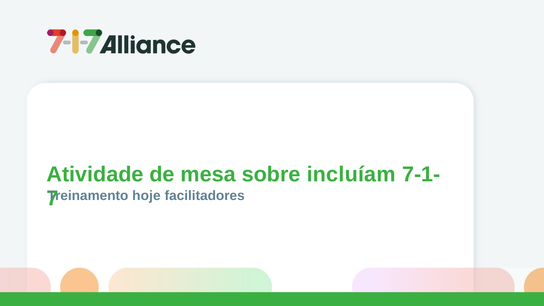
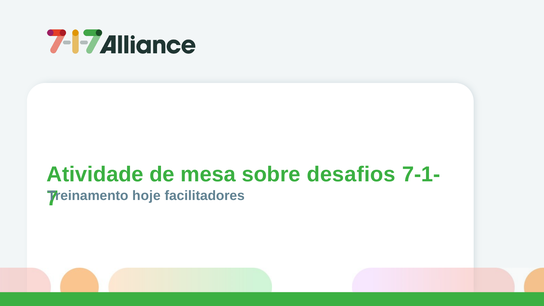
incluíam: incluíam -> desafios (351, 175)
